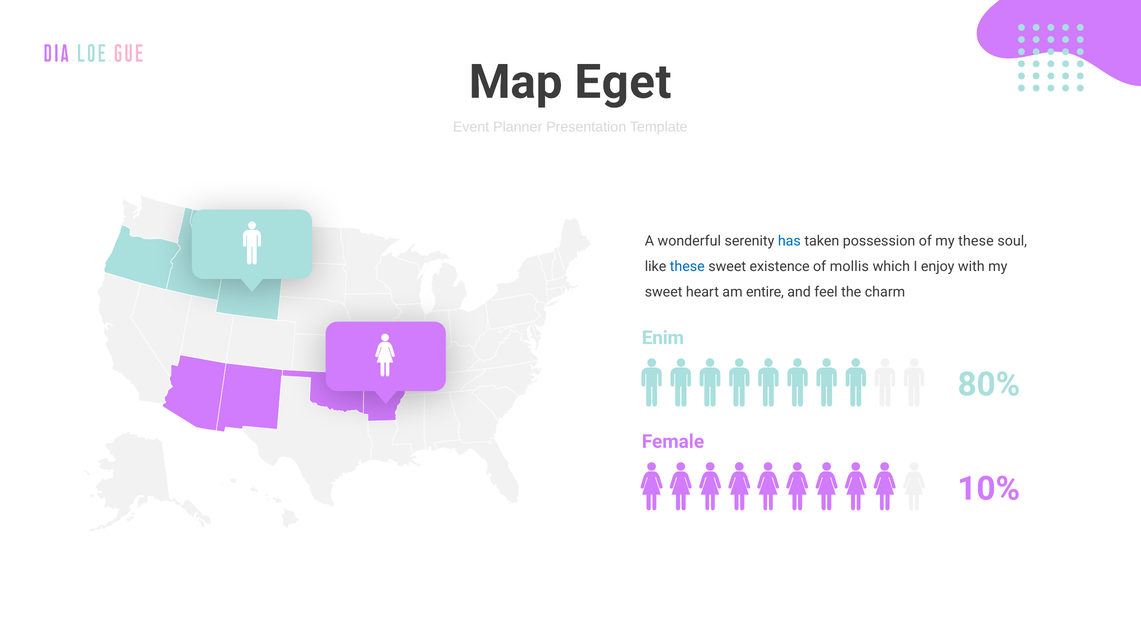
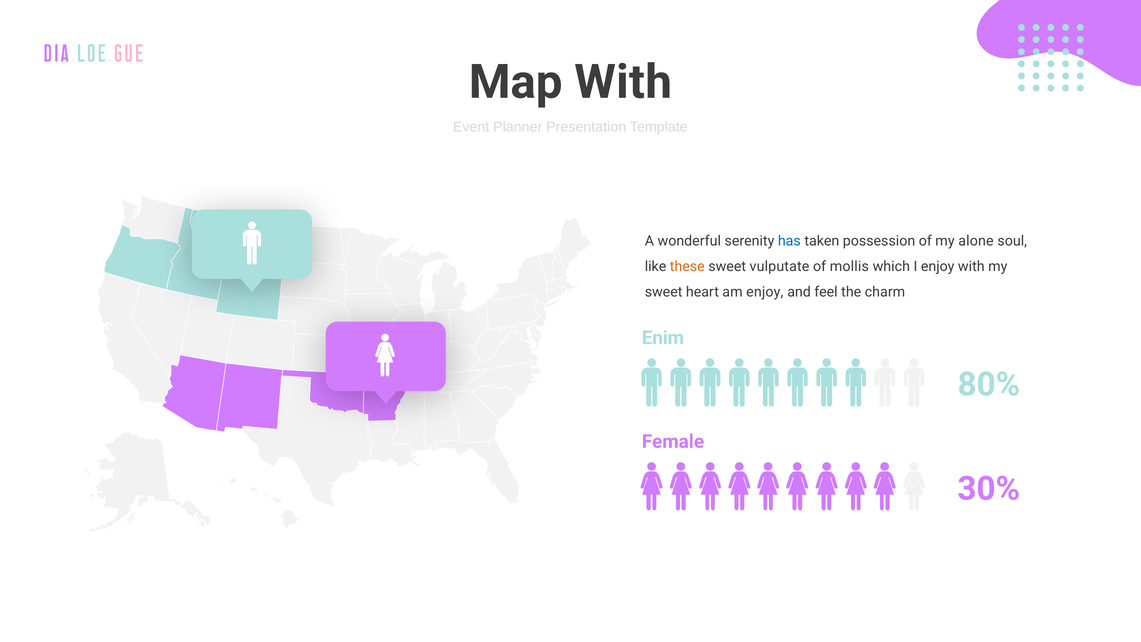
Map Eget: Eget -> With (623, 82)
my these: these -> alone (976, 241)
these colour: blue -> orange (687, 267)
existence: existence -> vulputate (780, 267)
am entire: entire -> enjoy (765, 292)
10%: 10% -> 30% (989, 489)
